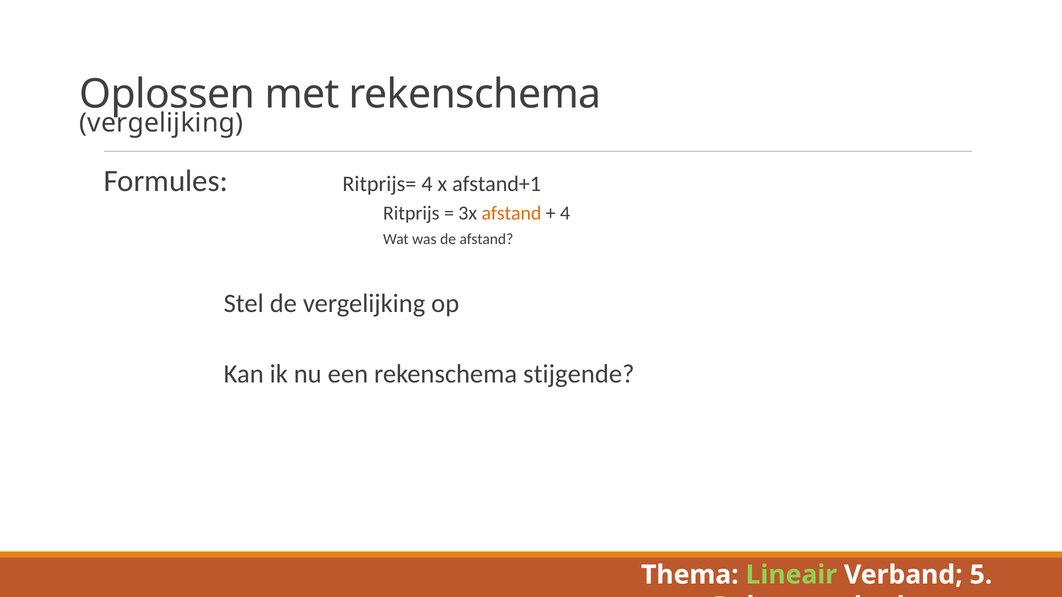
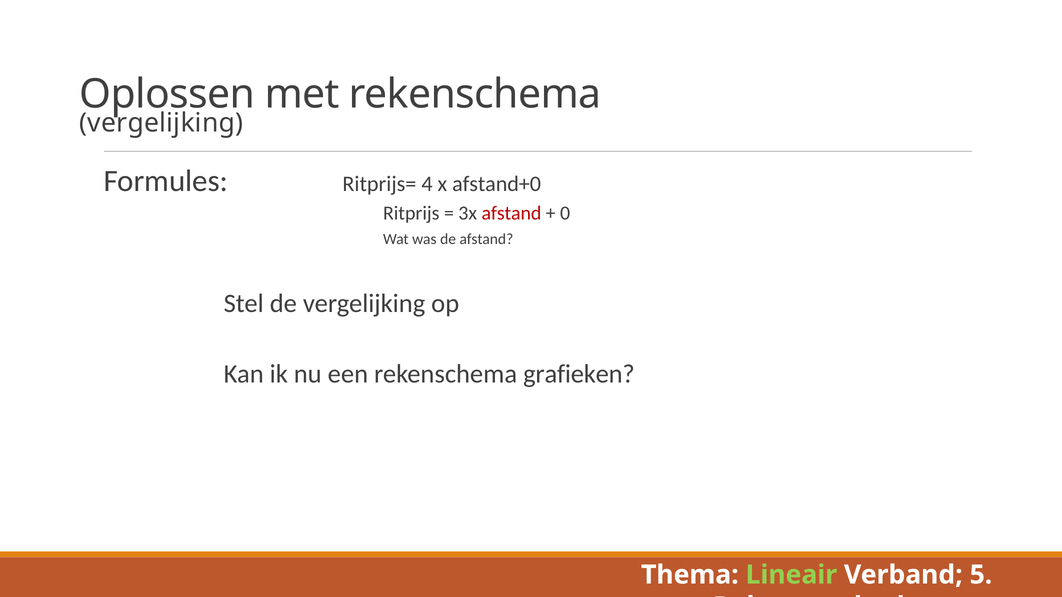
afstand+1: afstand+1 -> afstand+0 (497, 184)
afstand colour: orange -> red (511, 213)
4: 4 -> 0 (565, 213)
stijgende: stijgende -> grafieken (579, 374)
